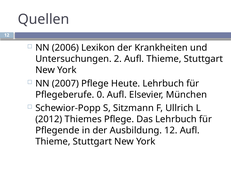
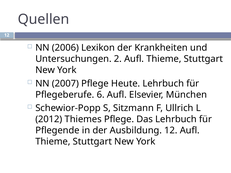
0: 0 -> 6 (101, 95)
